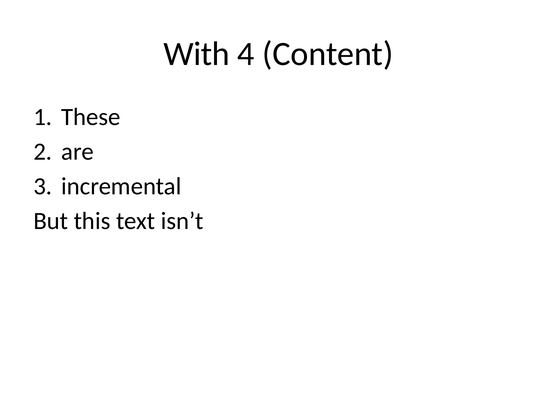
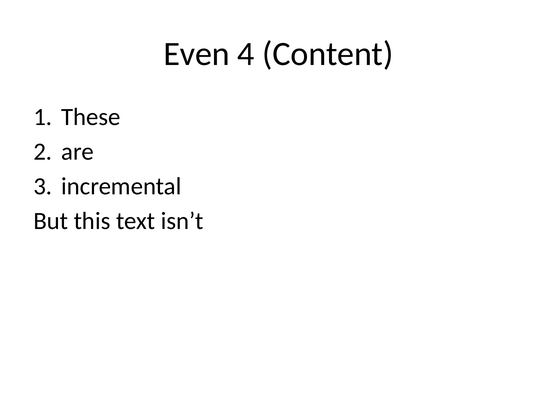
With: With -> Even (197, 54)
